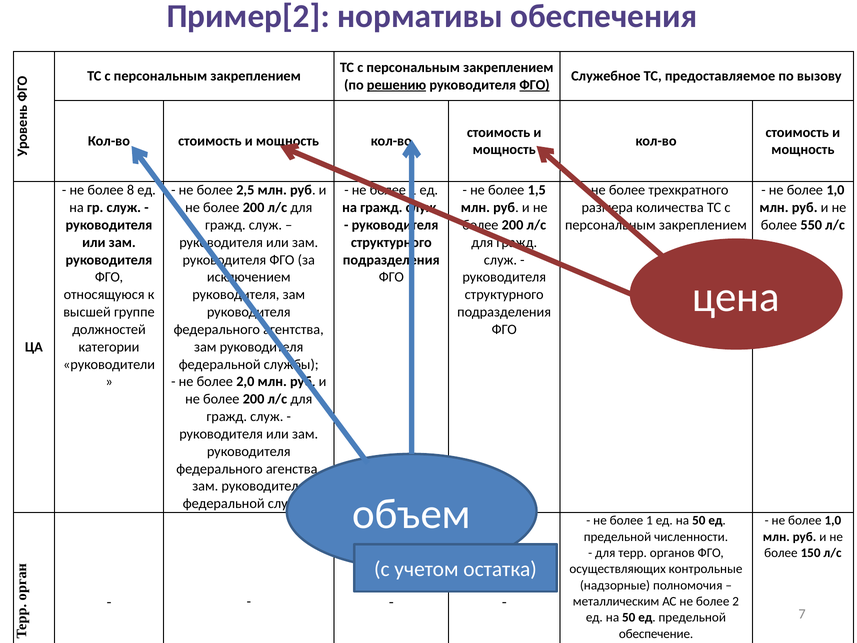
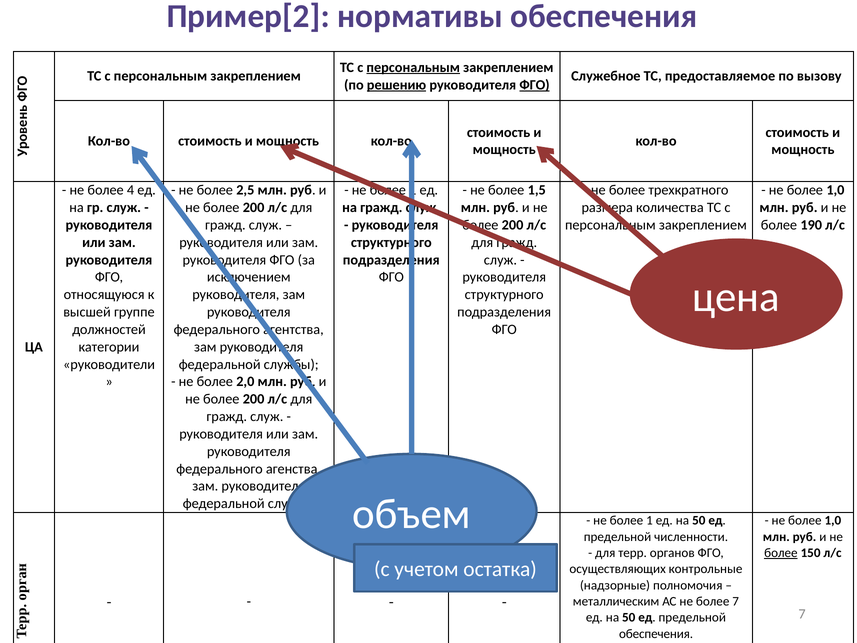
персональным underline: none -> present (413, 67)
8: 8 -> 4 (131, 190)
550: 550 -> 190 (811, 225)
более underline: none -> present (781, 553)
более 2: 2 -> 7 (736, 601)
обеспечение: обеспечение -> обеспечения (656, 633)
